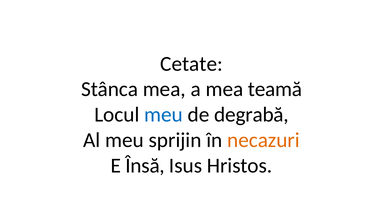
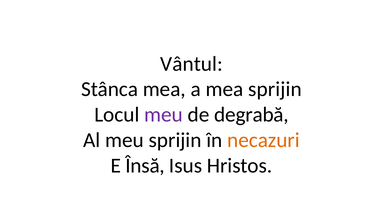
Cetate: Cetate -> Vântul (191, 64)
mea teamă: teamă -> sprijin (275, 89)
meu colour: blue -> purple (164, 115)
